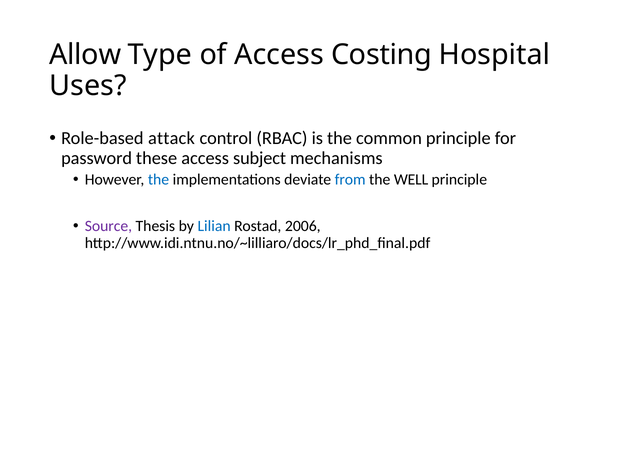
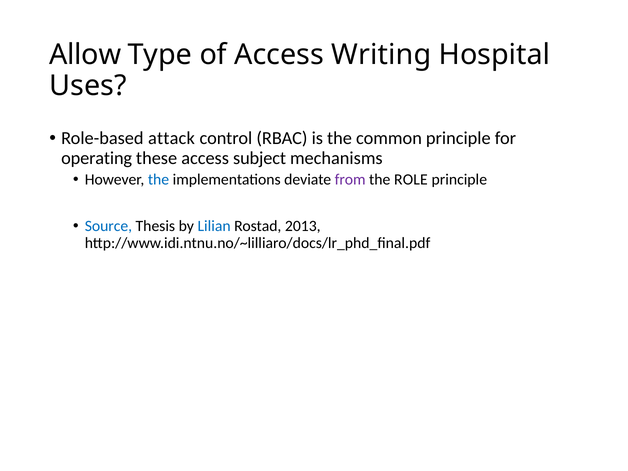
Costing: Costing -> Writing (381, 55)
password: password -> operating (97, 158)
from colour: blue -> purple (350, 180)
WELL: WELL -> ROLE (411, 180)
Source colour: purple -> blue (108, 226)
2006: 2006 -> 2013 (303, 226)
